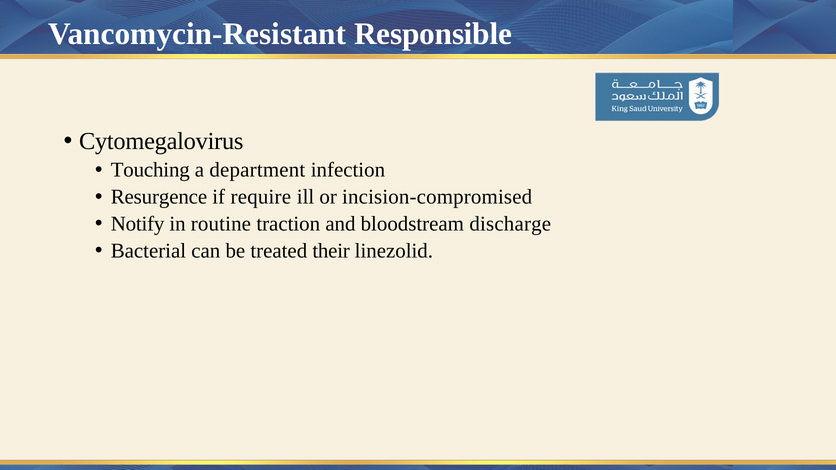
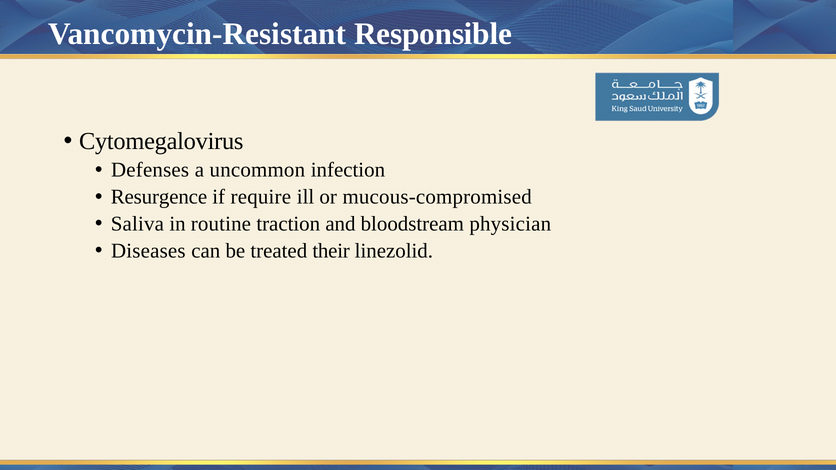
Touching: Touching -> Defenses (150, 170)
department: department -> uncommon (257, 170)
incision-compromised: incision-compromised -> mucous-compromised (437, 197)
Notify: Notify -> Saliva (137, 224)
discharge: discharge -> physician (510, 224)
Bacterial: Bacterial -> Diseases (148, 251)
